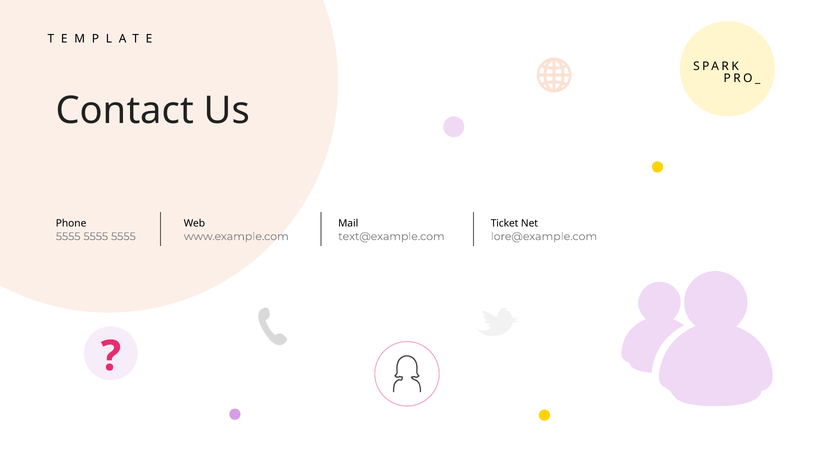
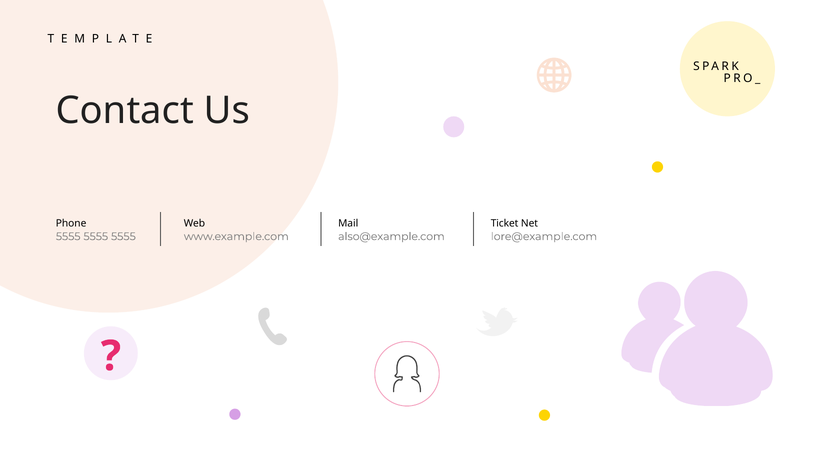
text@example.com: text@example.com -> also@example.com (391, 236)
